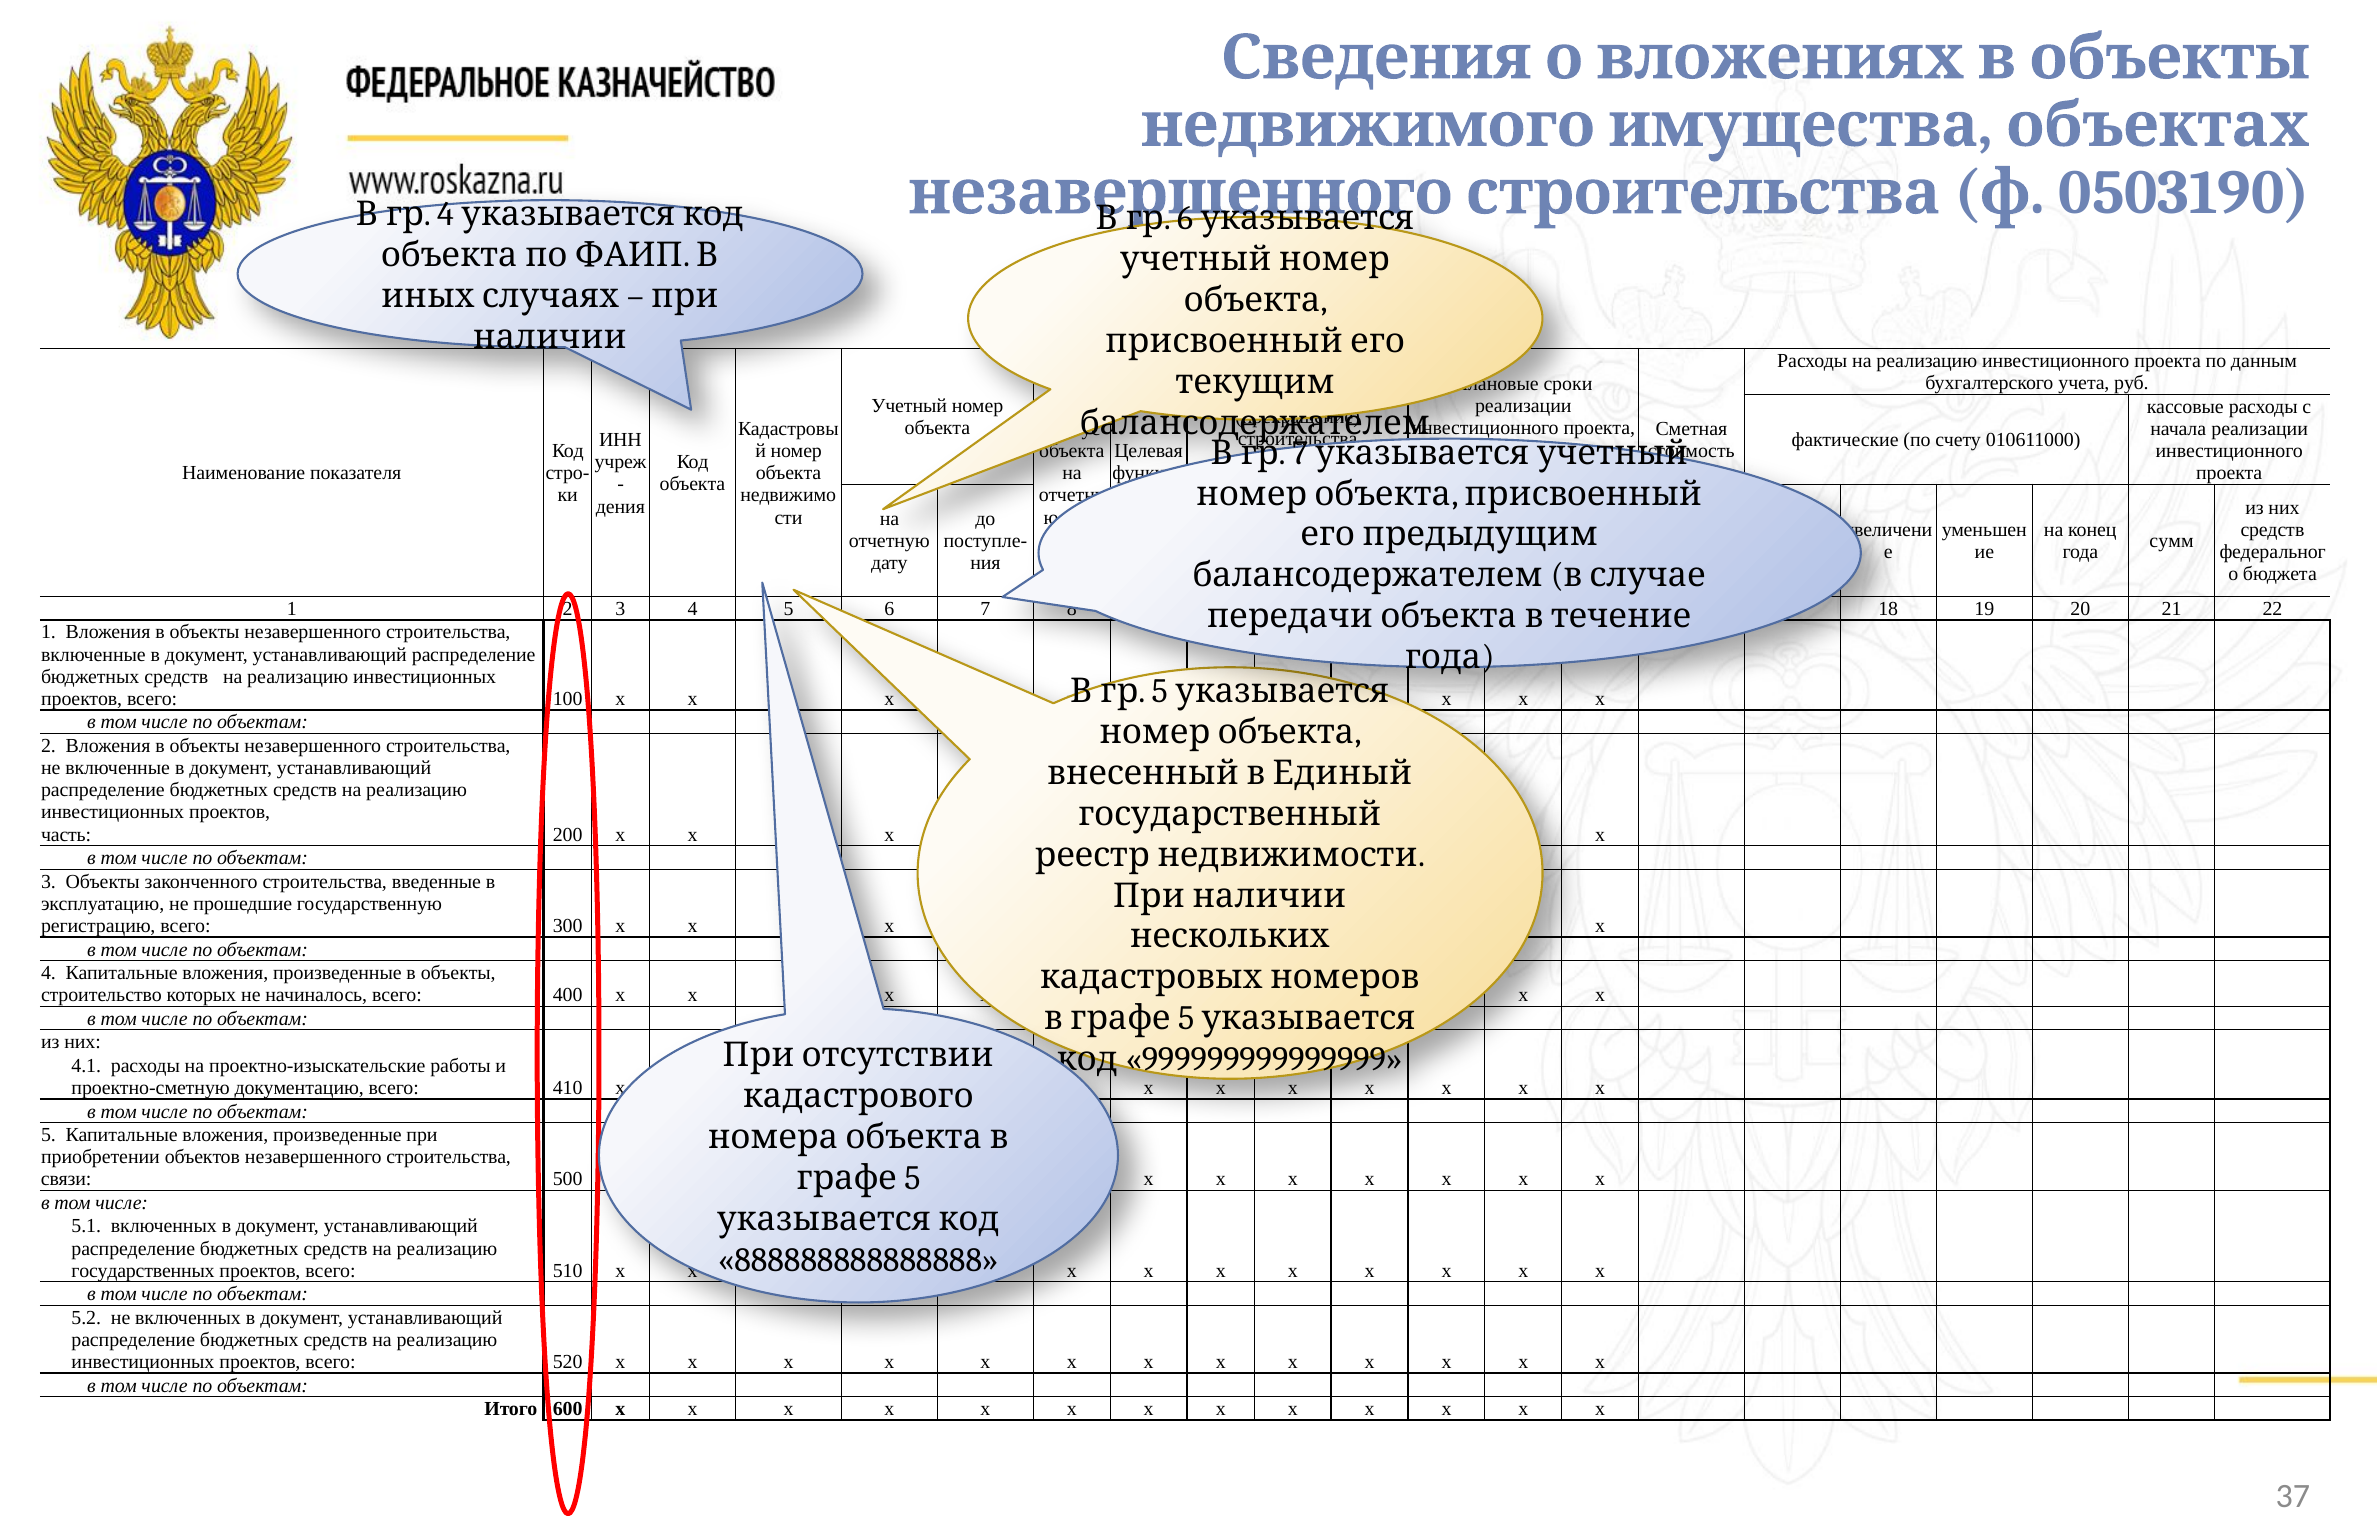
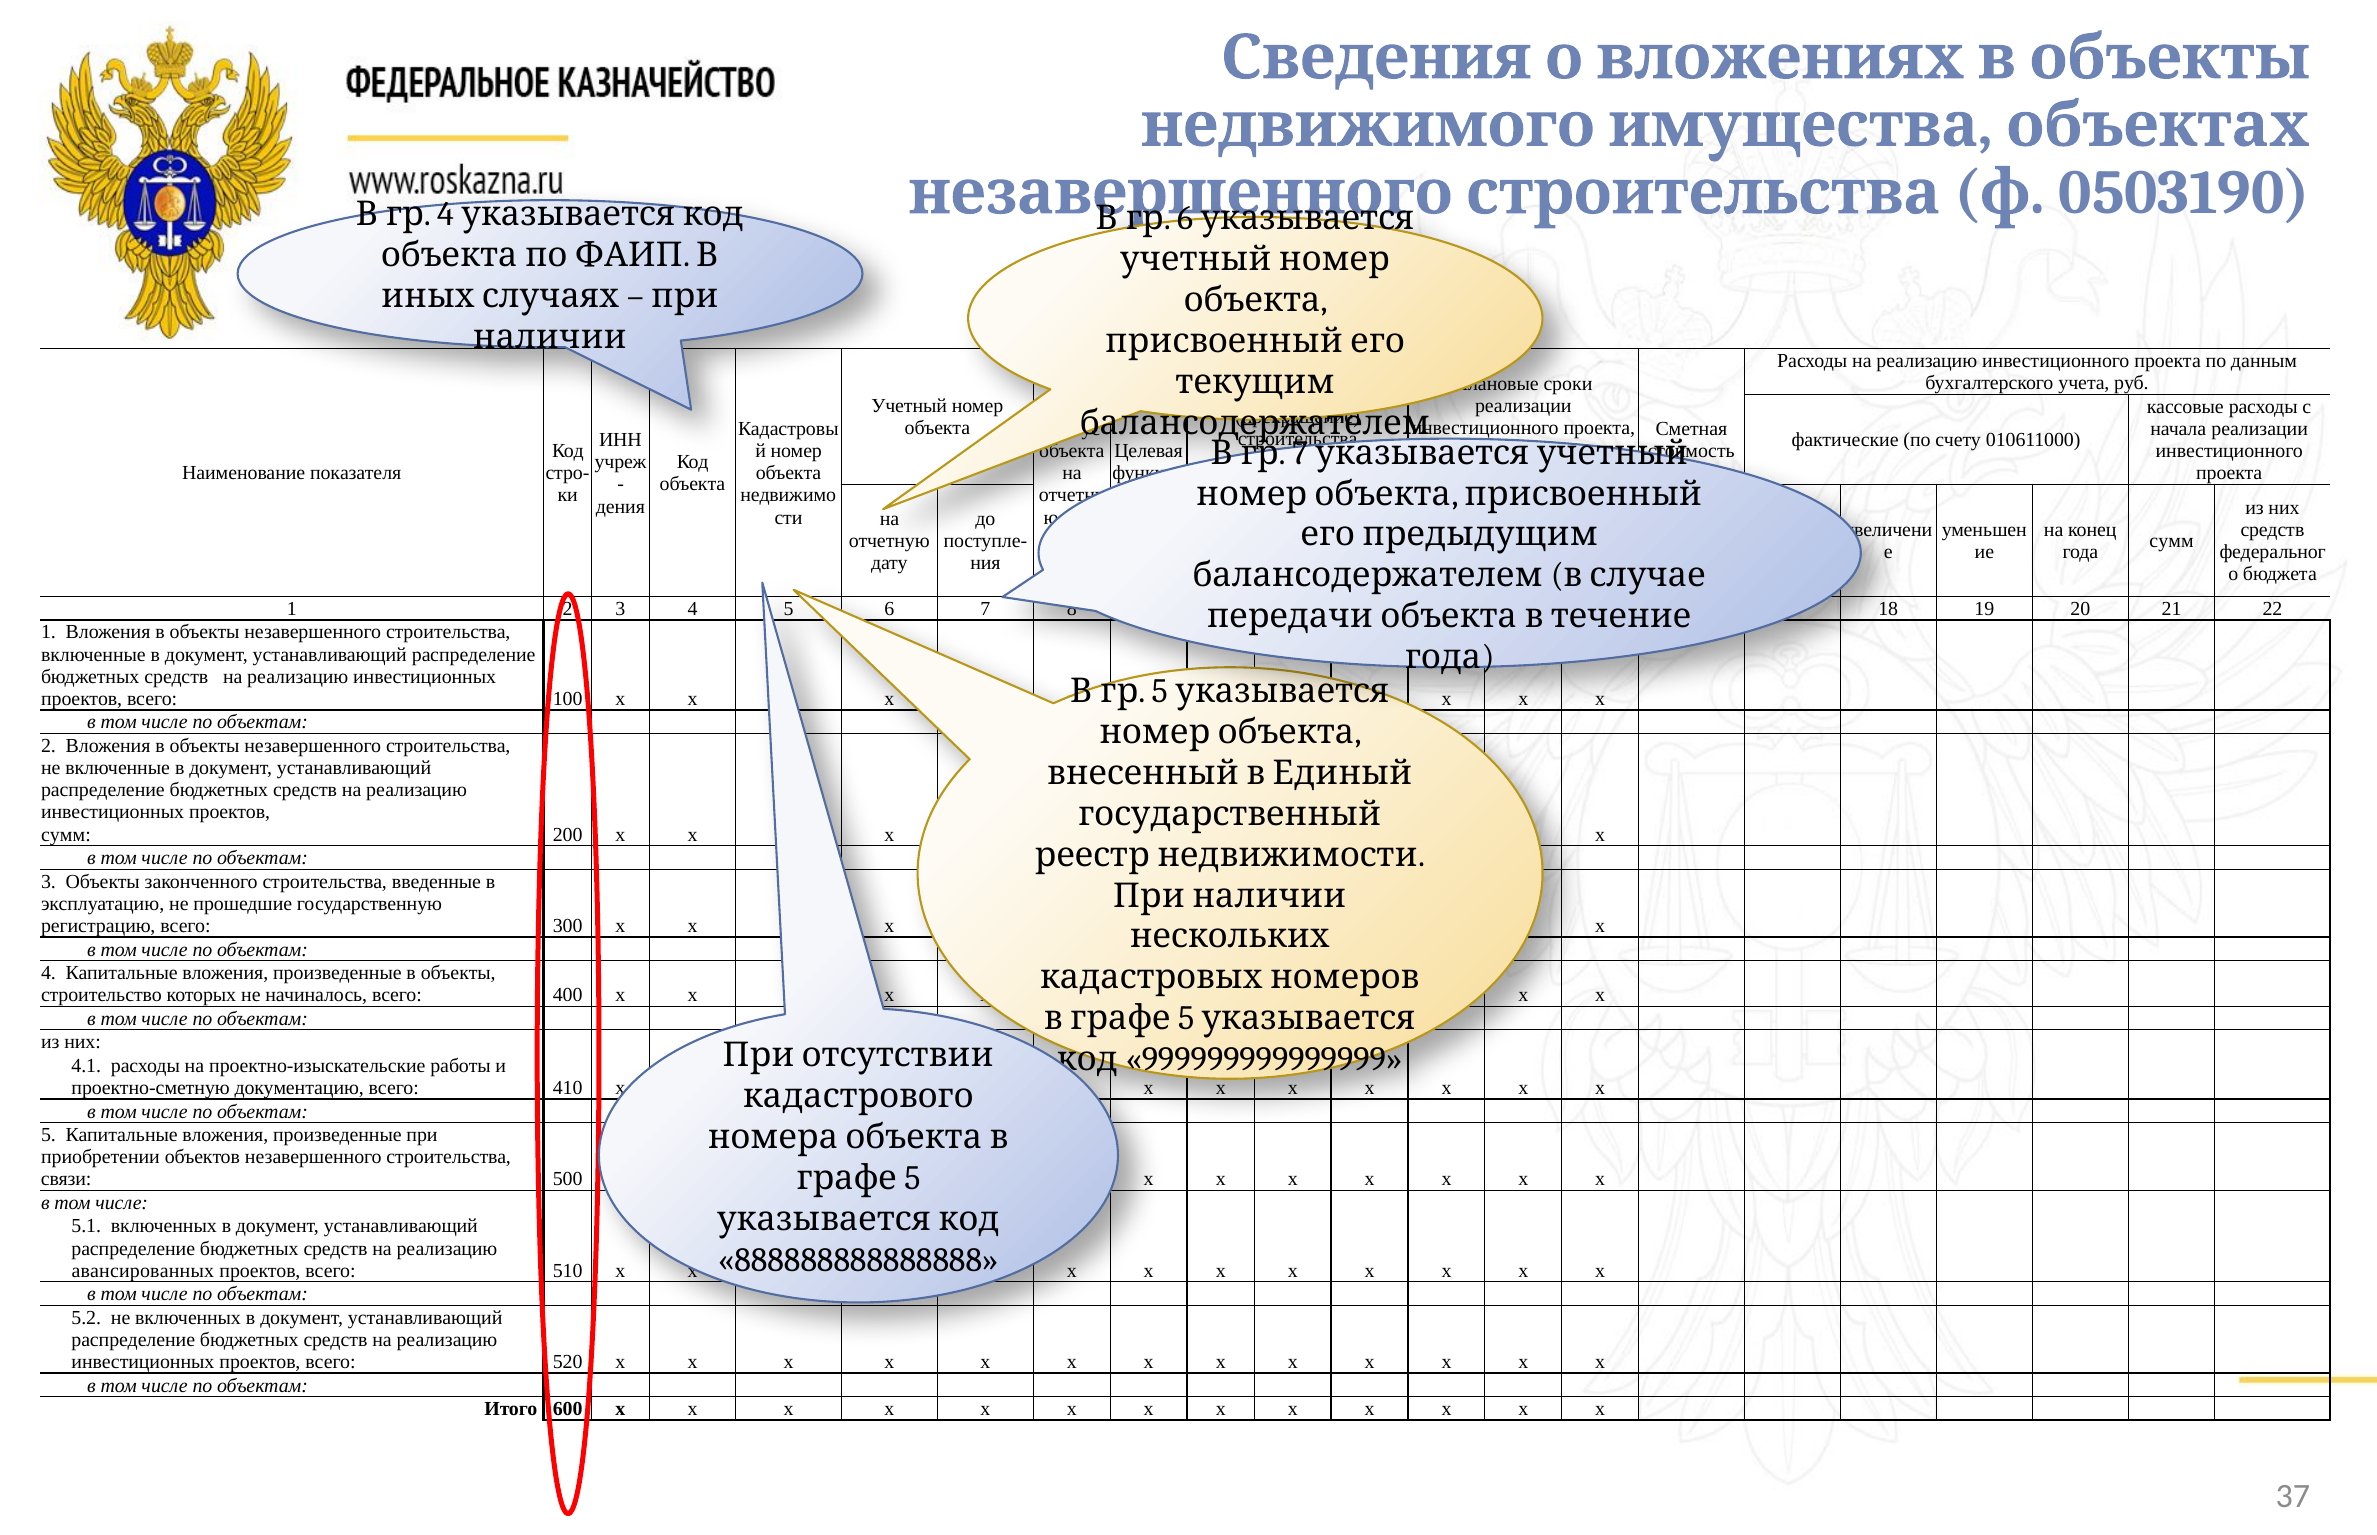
часть: часть -> сумм (66, 834)
государственных: государственных -> авансированных (143, 1270)
